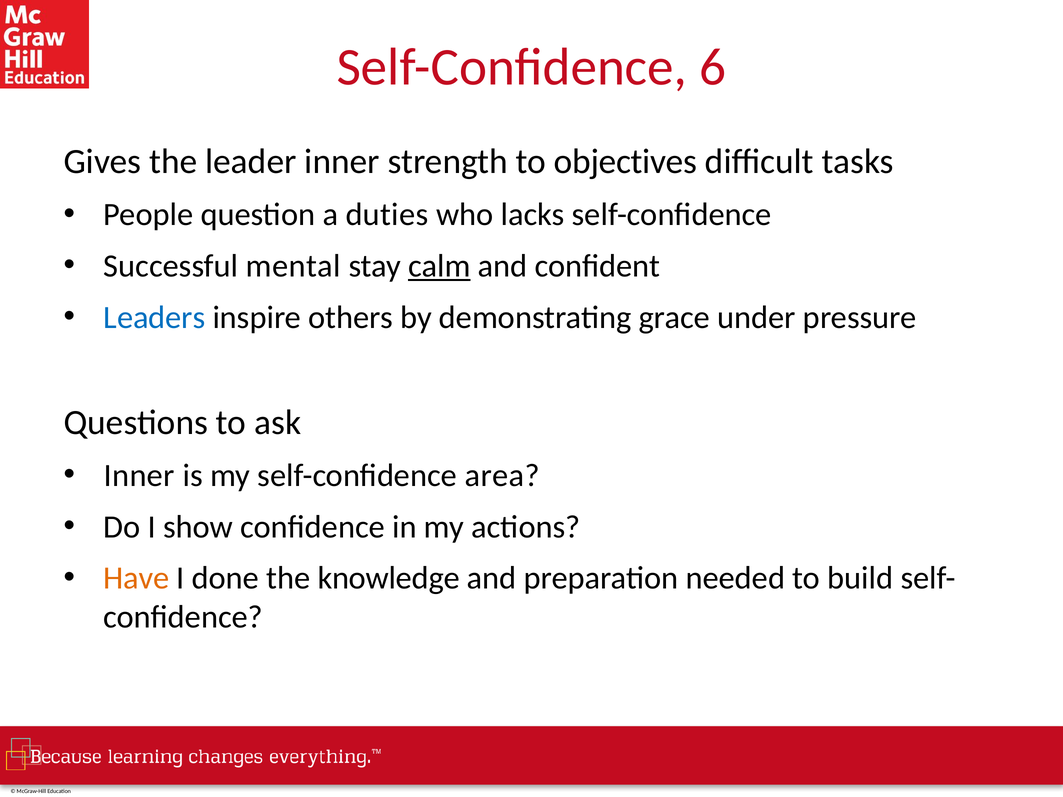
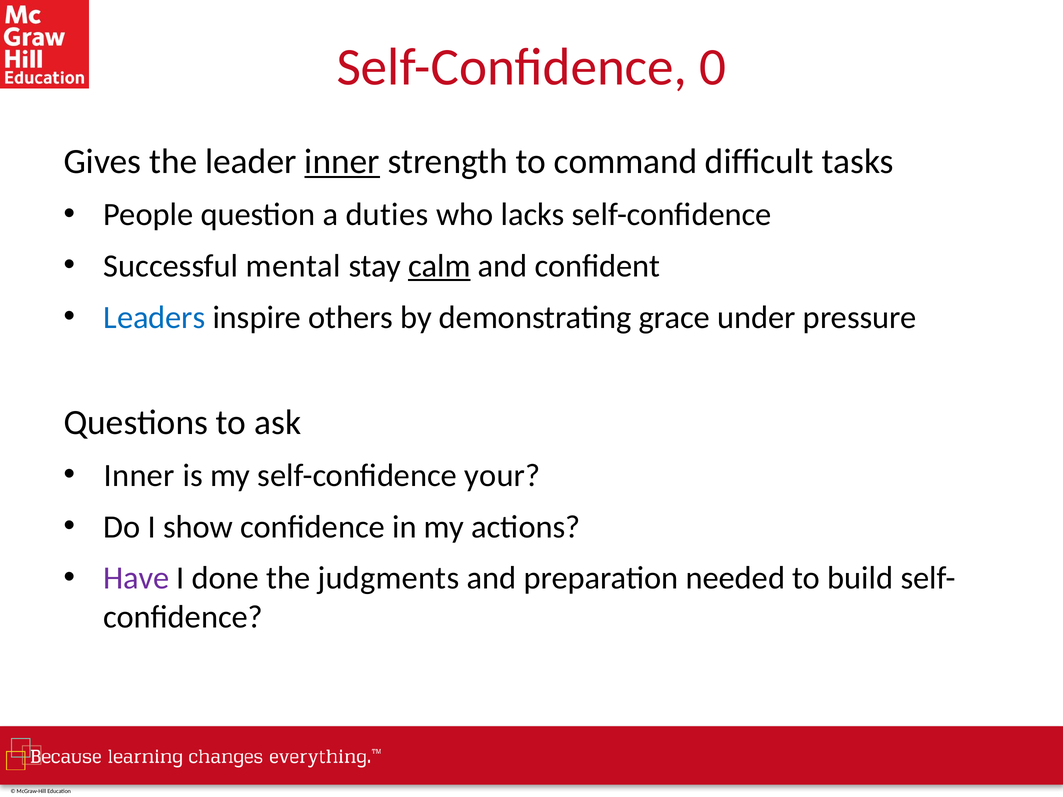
6: 6 -> 0 (713, 67)
inner underline: none -> present (342, 162)
objectives: objectives -> command (626, 162)
area: area -> your (502, 476)
Have colour: orange -> purple (136, 578)
knowledge: knowledge -> judgments (388, 578)
